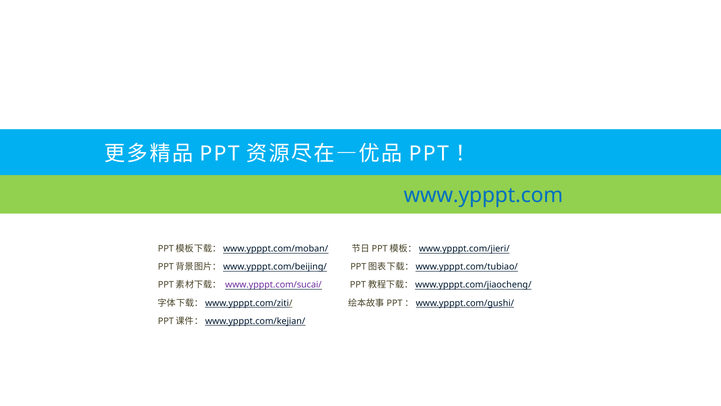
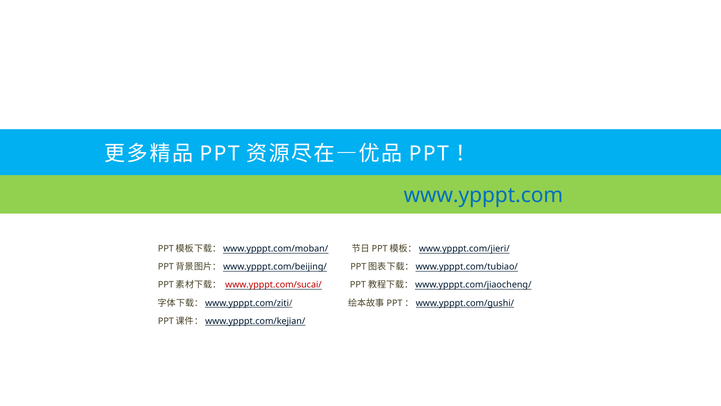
www.ypppt.com/sucai/ colour: purple -> red (273, 285)
